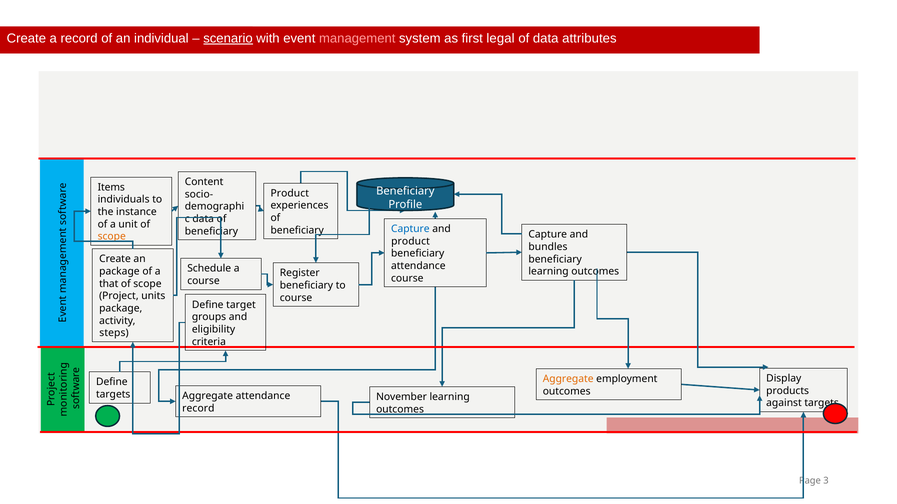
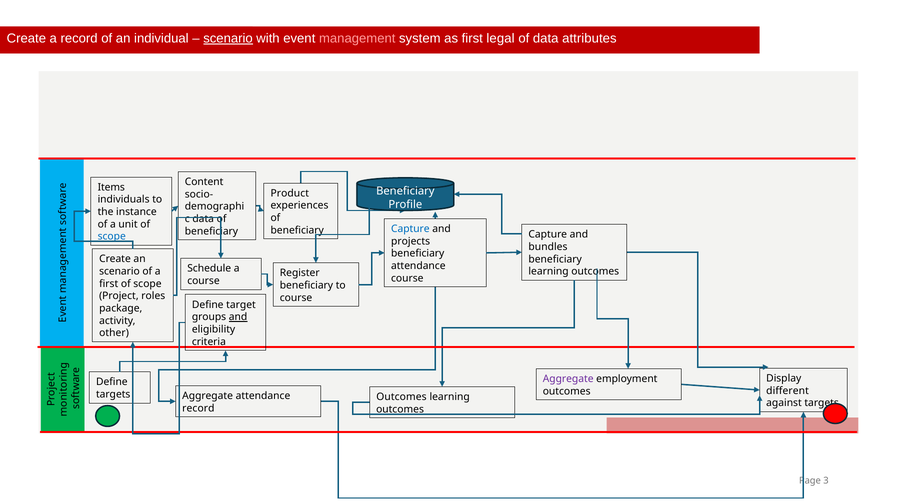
scope colour: orange -> blue (112, 237)
product: product -> projects (411, 241)
package: package -> scenario (119, 272)
that: that -> first (109, 284)
units: units -> roles (153, 296)
and underline: none -> present (238, 317)
steps: steps -> other (114, 333)
Aggregate colour: orange -> purple (568, 379)
products: products -> different (788, 391)
November: November -> Outcomes (401, 397)
